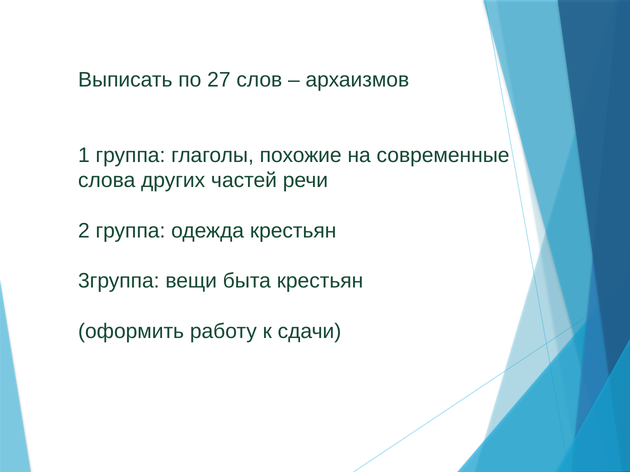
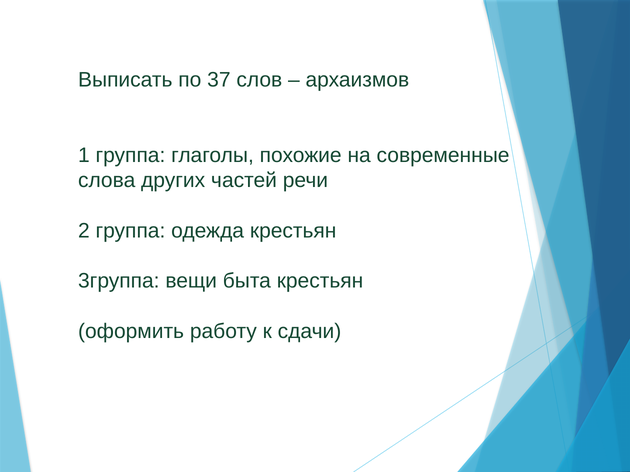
27: 27 -> 37 (219, 80)
